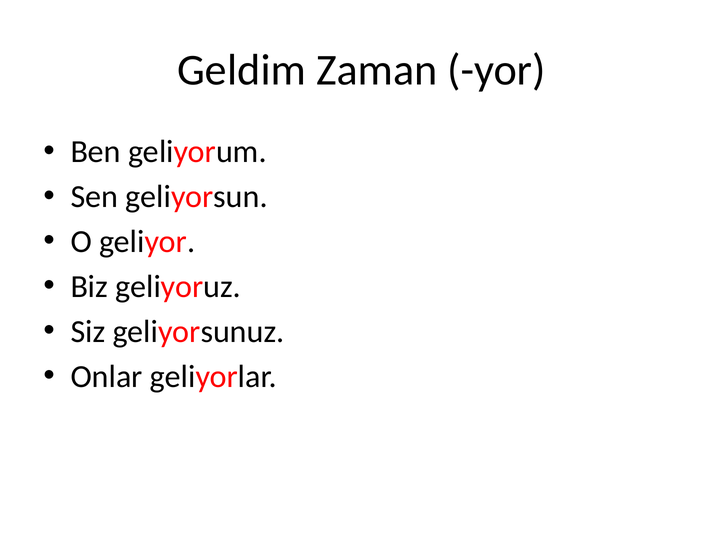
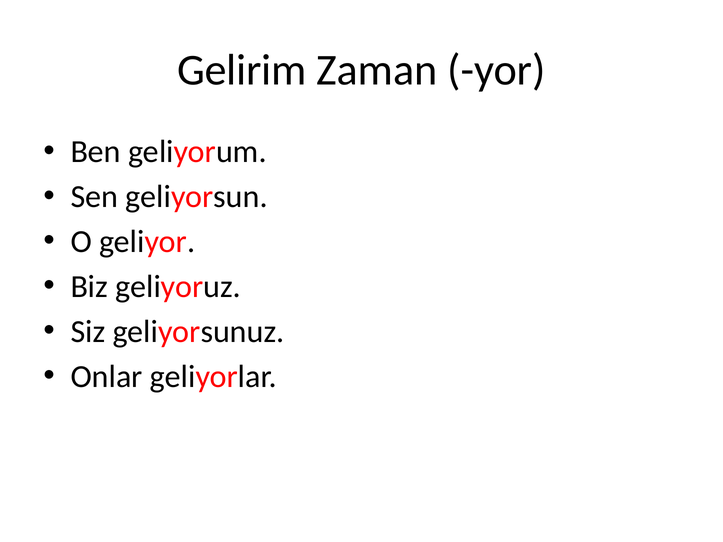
Geldim: Geldim -> Gelirim (242, 70)
